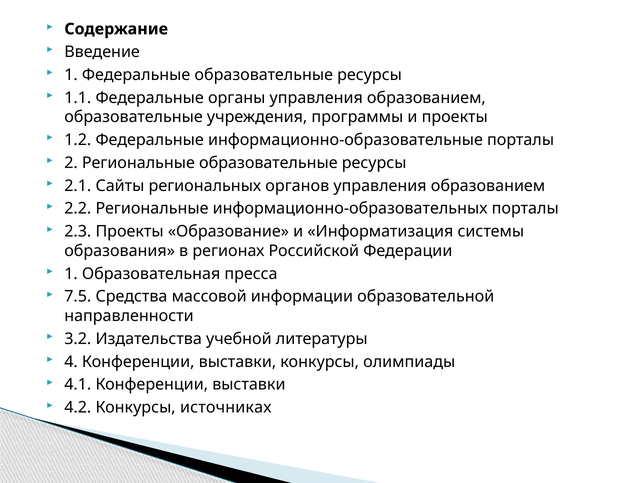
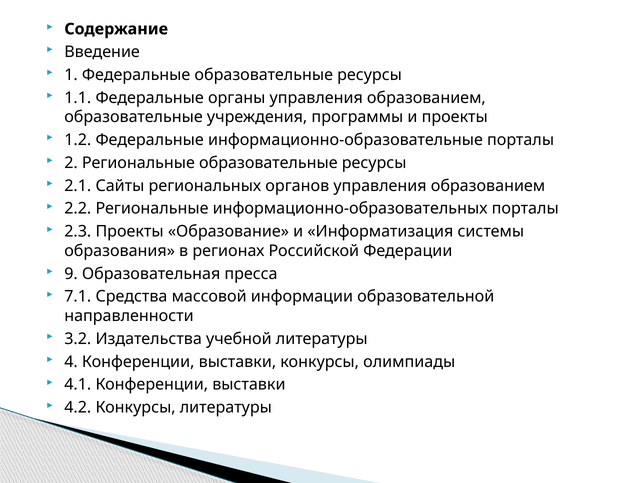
1: 1 -> 9 (71, 274)
7.5: 7.5 -> 7.1 (78, 297)
Конкурсы источниках: источниках -> литературы (226, 408)
